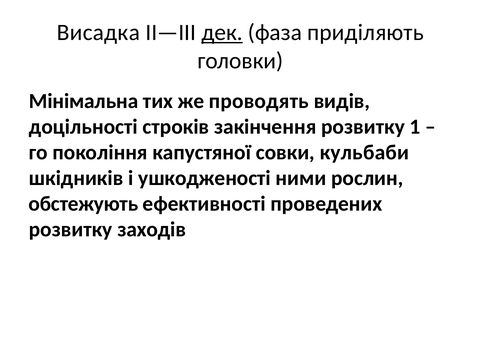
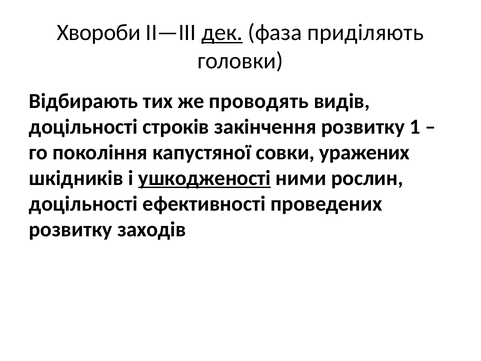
Висадка: Висадка -> Хвороби (99, 33)
Мінімальна: Мінімальна -> Відбирають (84, 101)
кульбаби: кульбаби -> уражених (365, 152)
ушкодженості underline: none -> present (205, 178)
обстежують: обстежують -> доцільності (83, 204)
